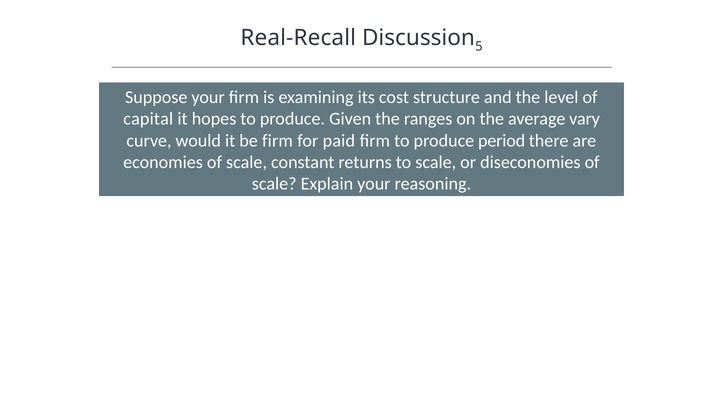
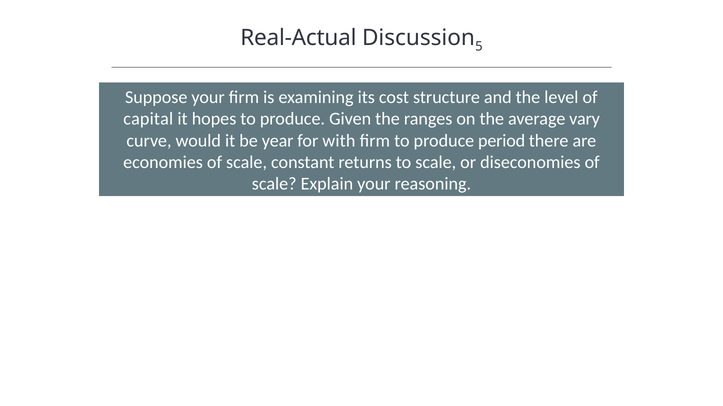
Real-Recall: Real-Recall -> Real-Actual (298, 38)
be firm: firm -> year (278, 141)
paid: paid -> with (339, 141)
